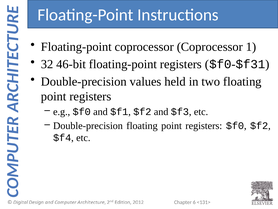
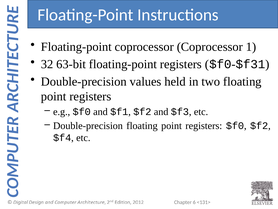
46-bit: 46-bit -> 63-bit (71, 64)
